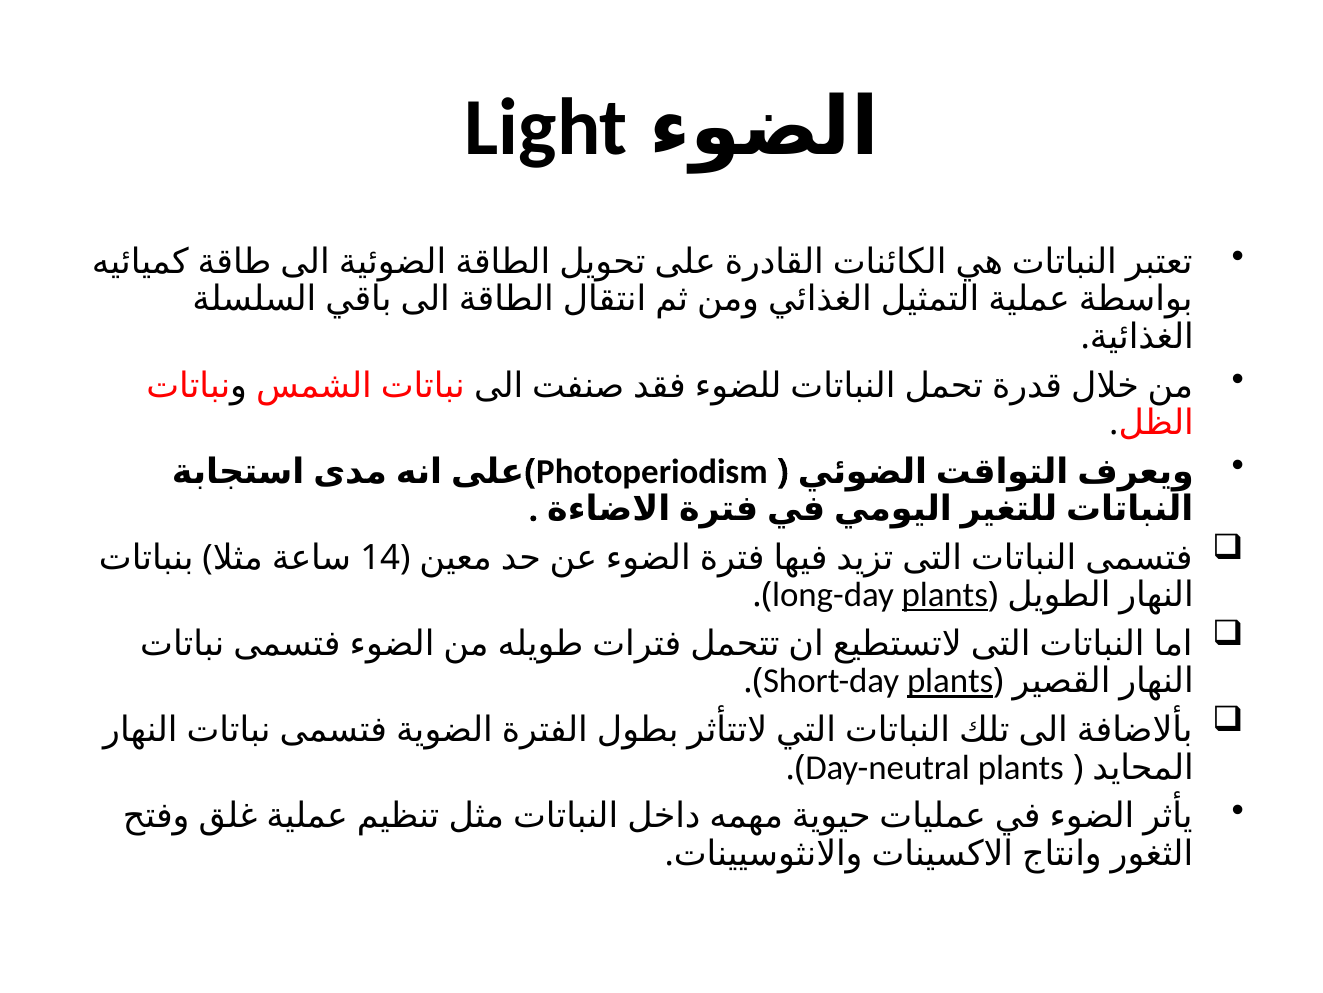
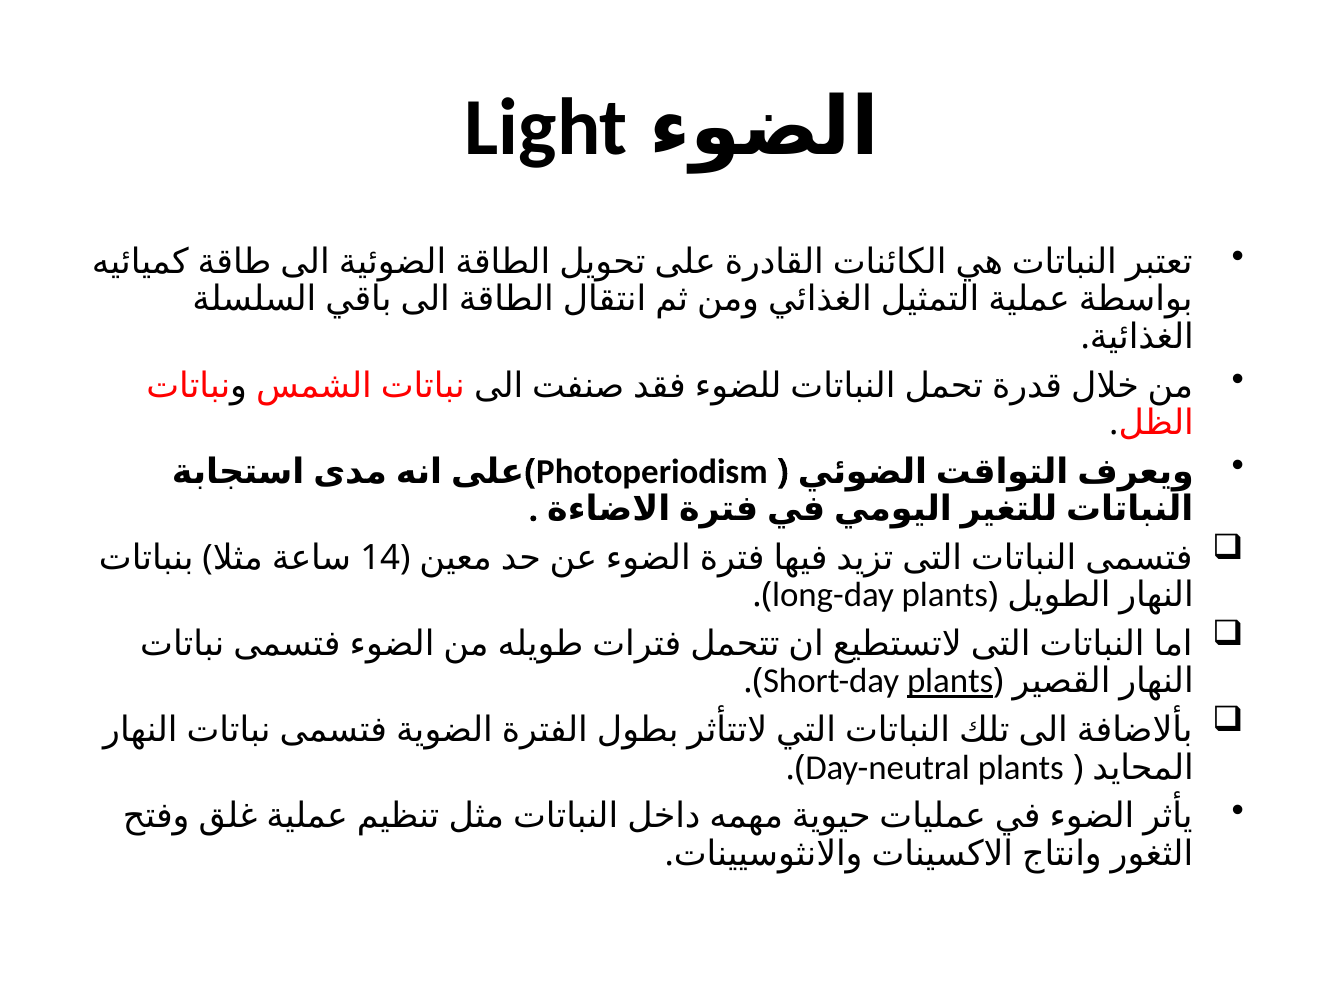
plants underline: present -> none (945, 595)
